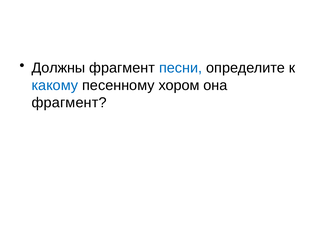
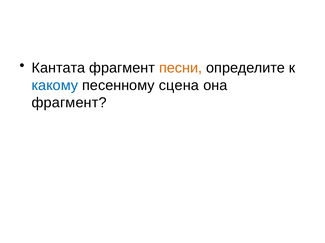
Должны: Должны -> Кантата (58, 68)
песни colour: blue -> orange (181, 68)
хором: хором -> сцена (179, 86)
